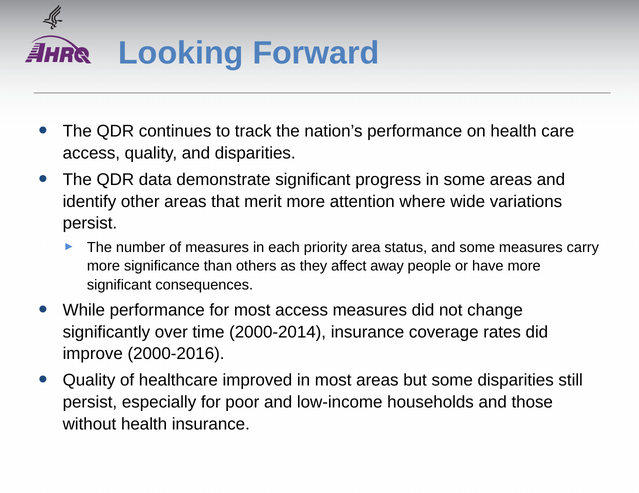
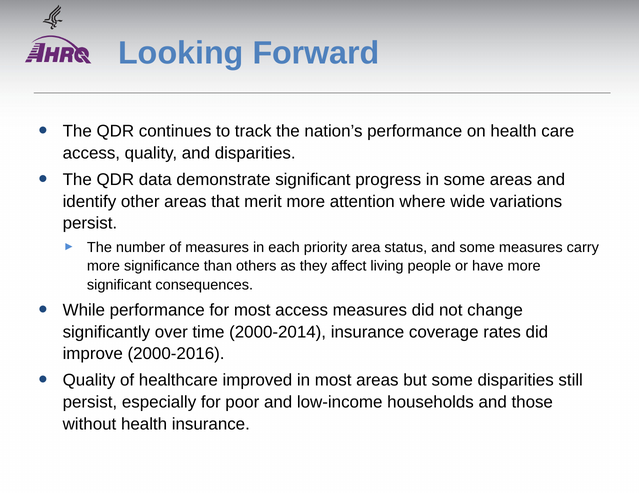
away: away -> living (387, 267)
